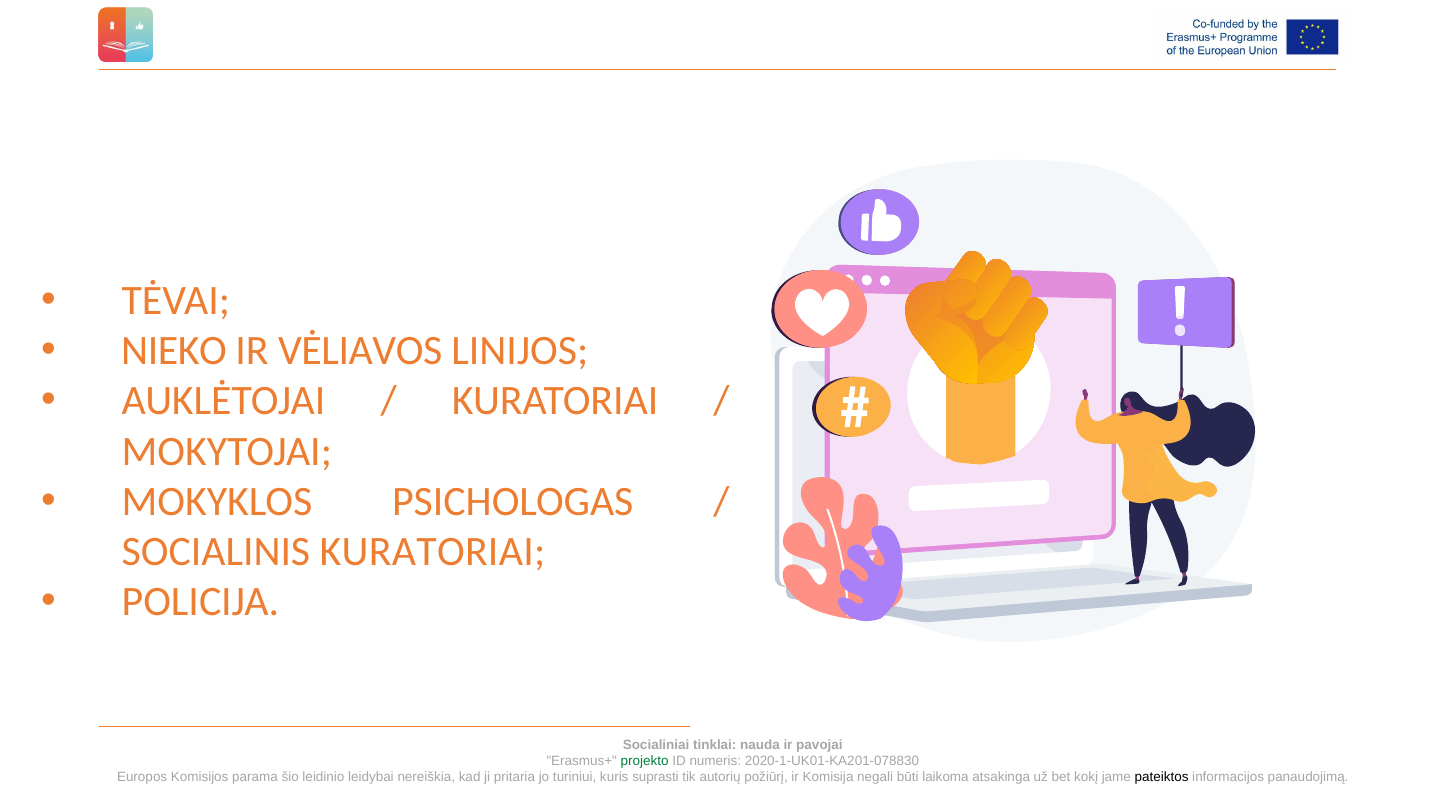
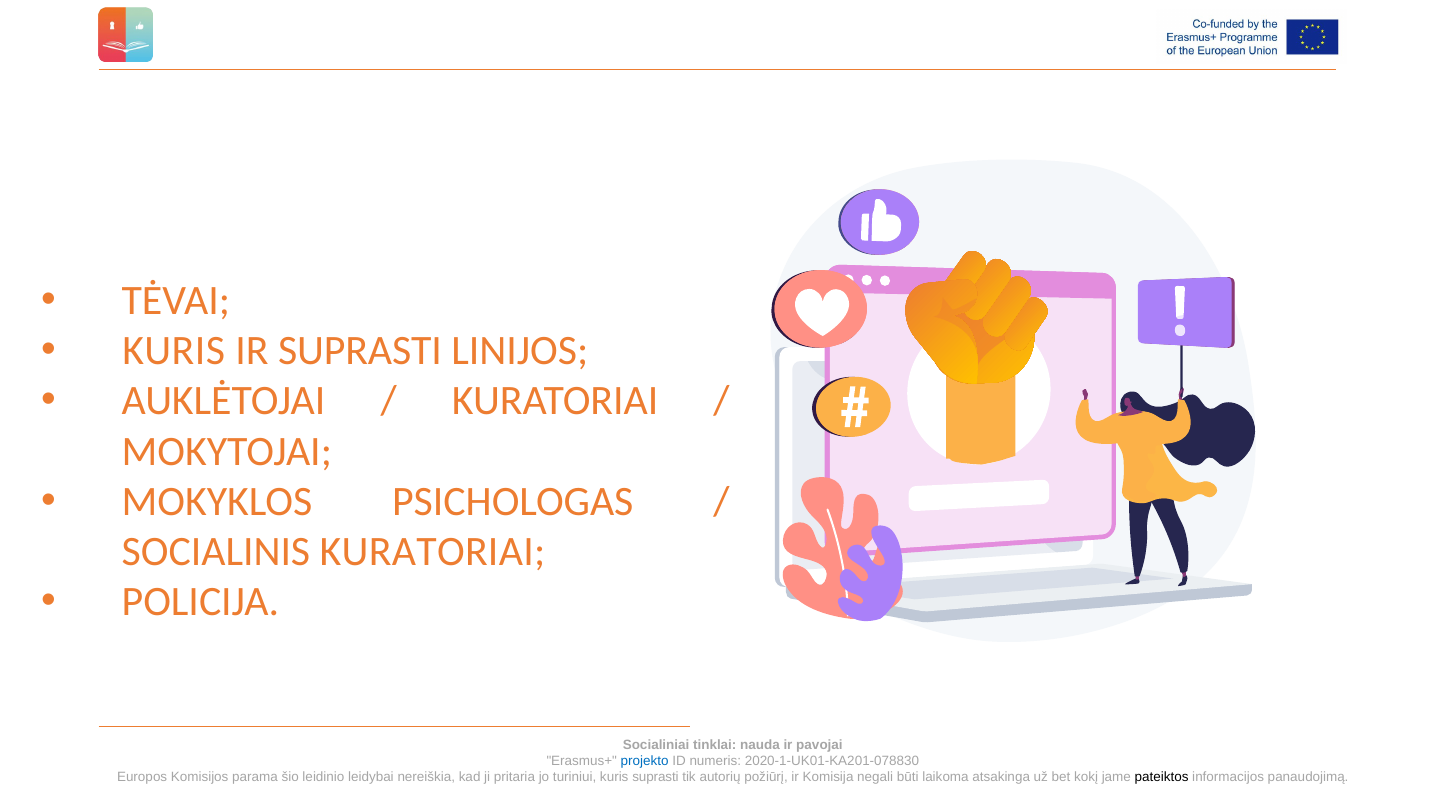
NIEKO: NIEKO -> KURIS (174, 351)
IR VĖLIAVOS: VĖLIAVOS -> SUPRASTI (360, 351)
projekto colour: green -> blue (645, 761)
